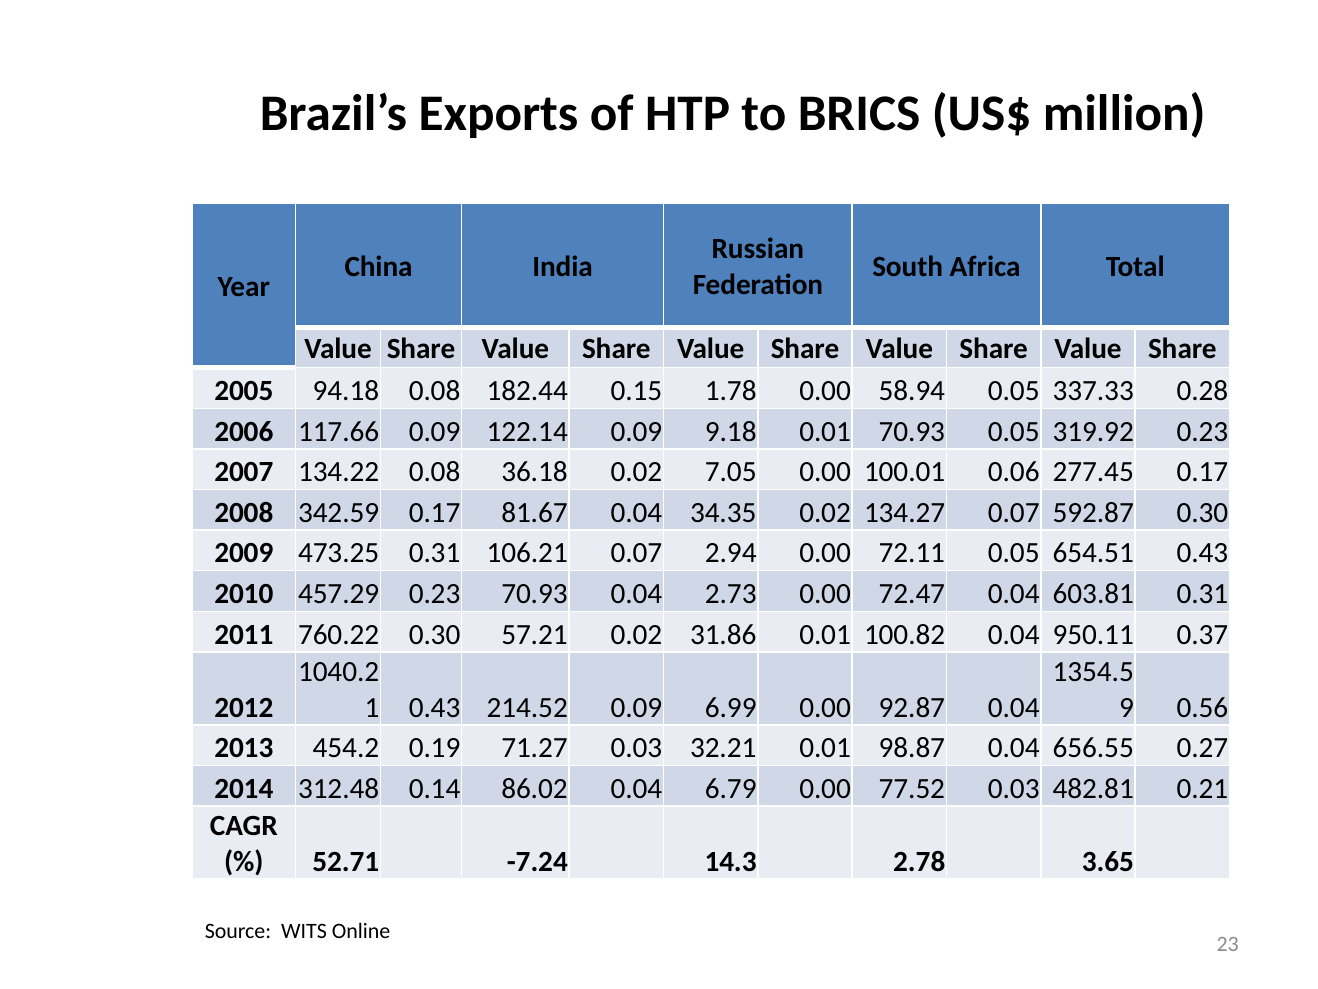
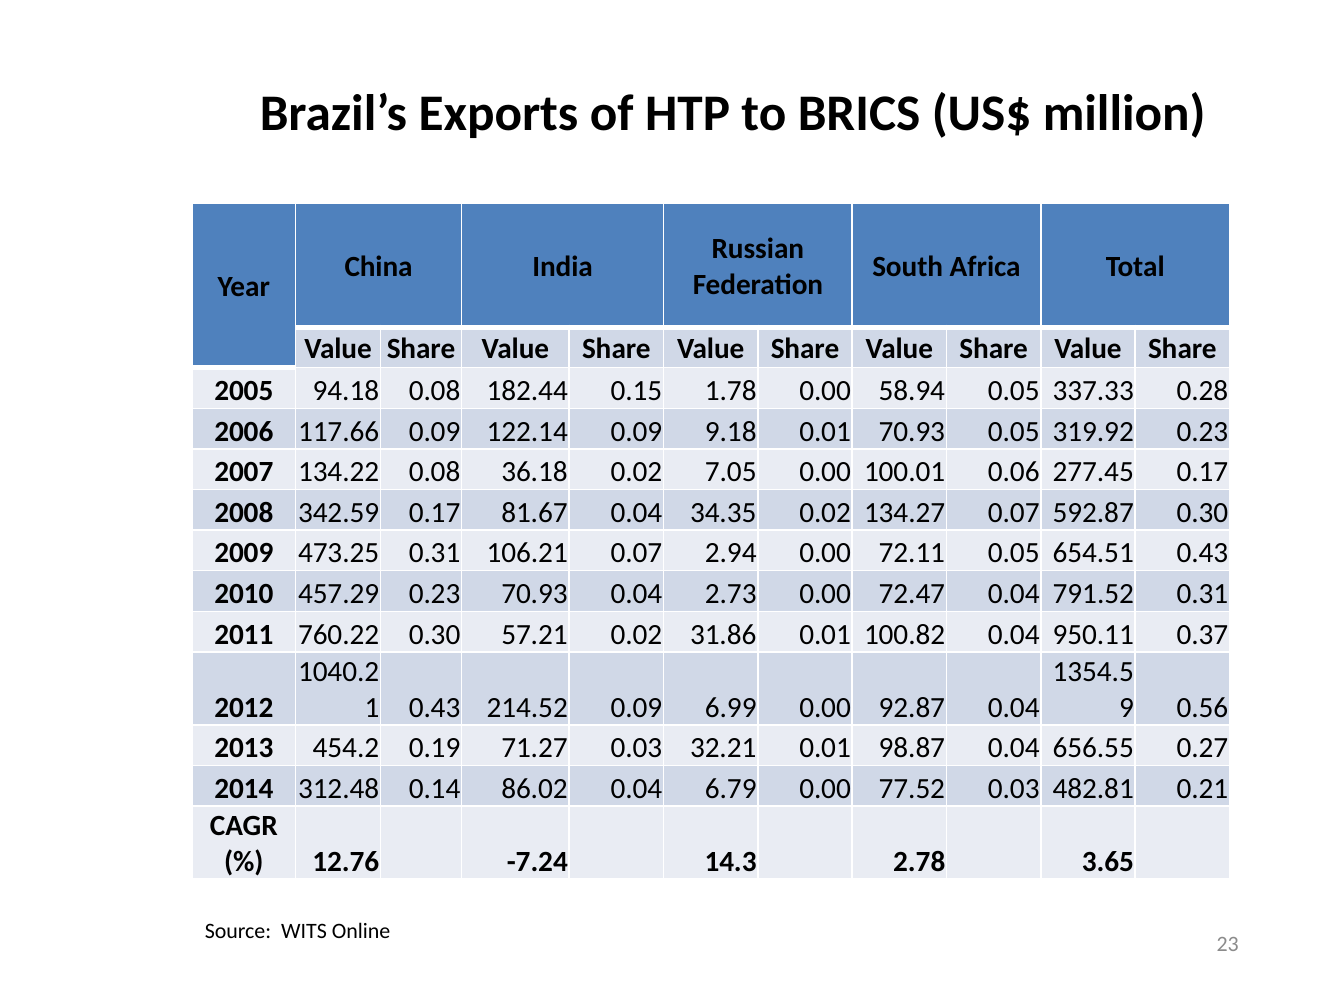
603.81: 603.81 -> 791.52 (1093, 593)
52.71: 52.71 -> 12.76 (346, 861)
